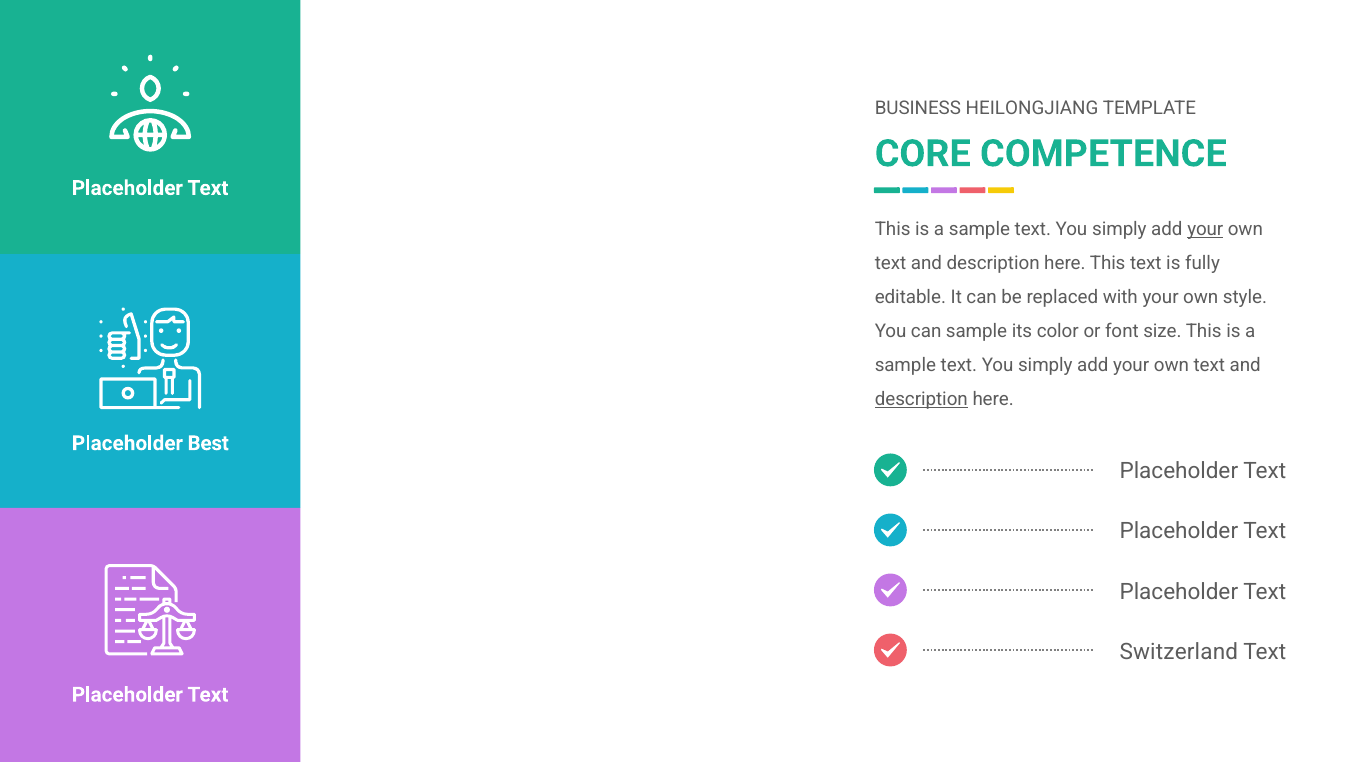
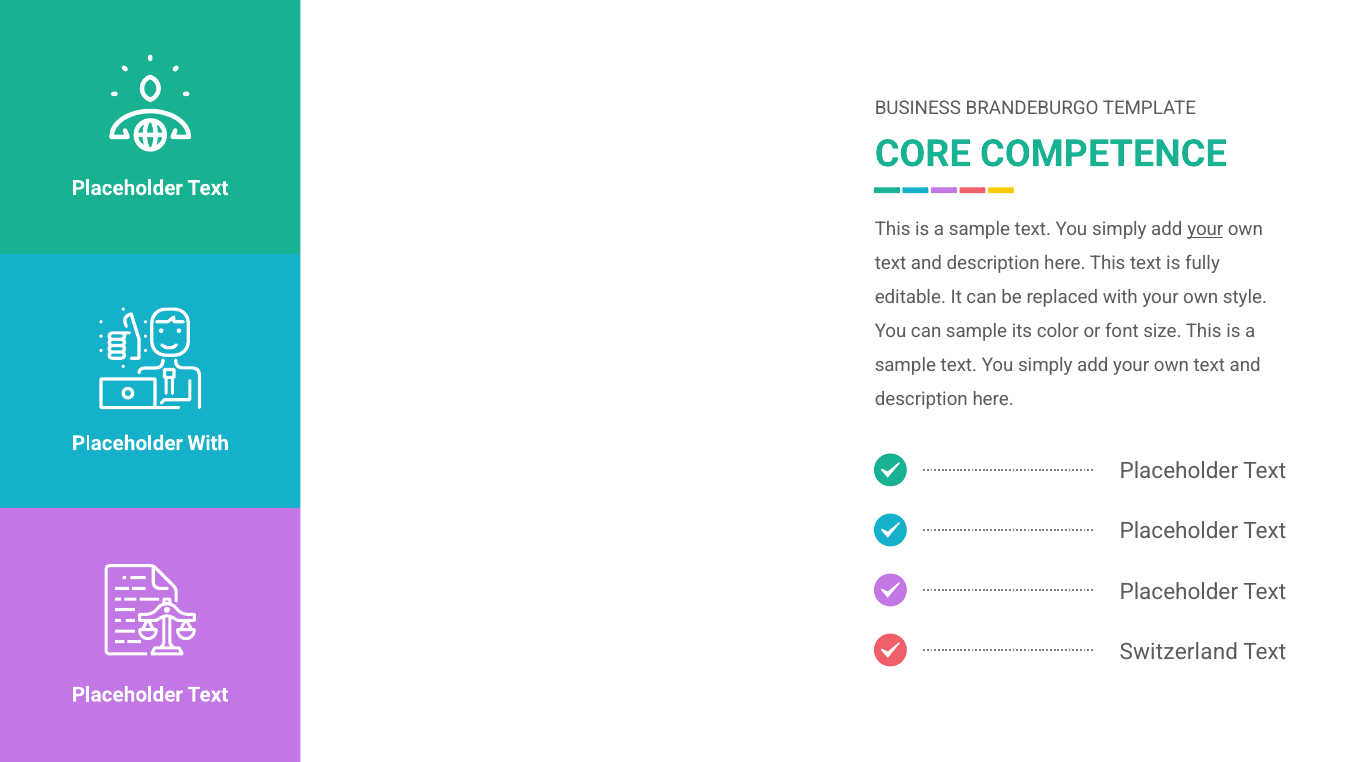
HEILONGJIANG: HEILONGJIANG -> BRANDEBURGO (1032, 109)
description underline: present -> none (921, 399)
Placeholder Best: Best -> With (208, 443)
